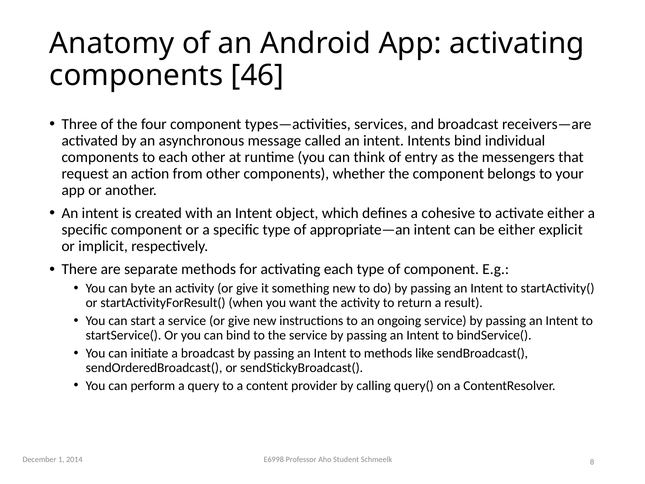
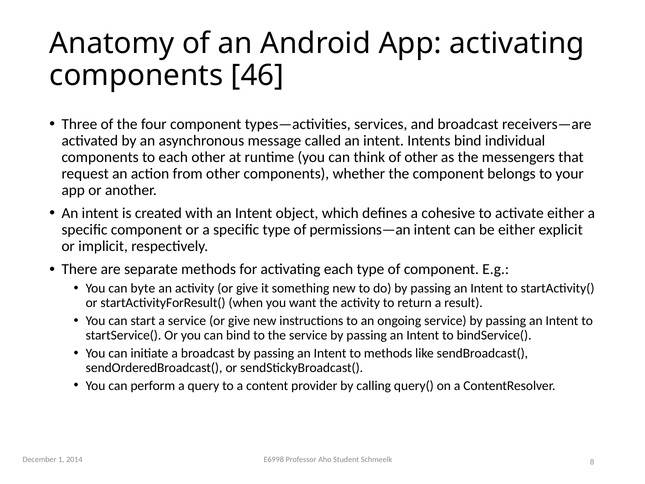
of entry: entry -> other (421, 157)
appropriate—an: appropriate—an -> permissions—an (360, 230)
